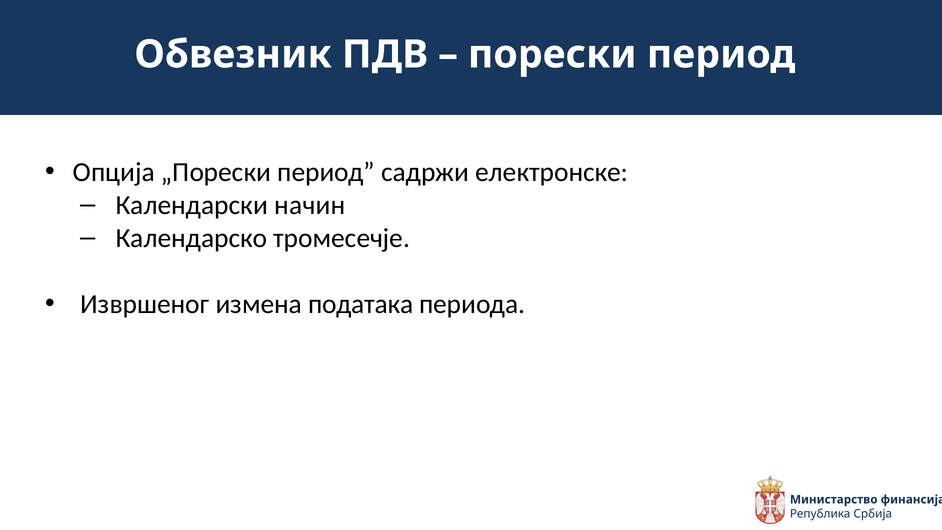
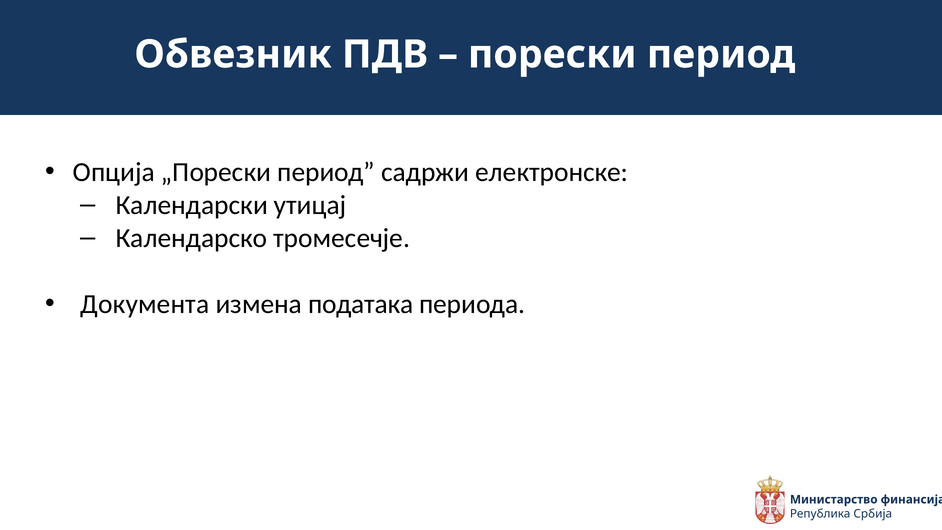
начин: начин -> утицај (310, 205)
Извршеног: Извршеног -> Документа (145, 304)
